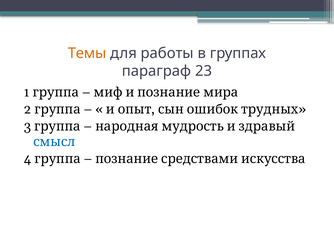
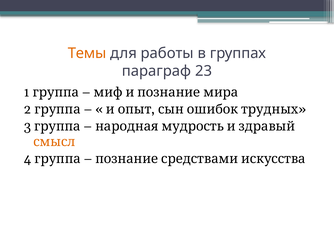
смысл colour: blue -> orange (54, 142)
